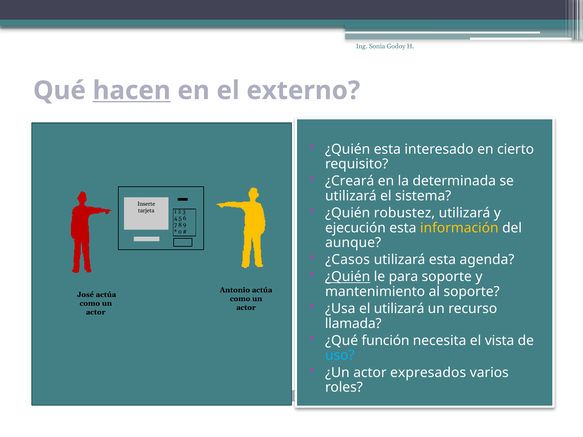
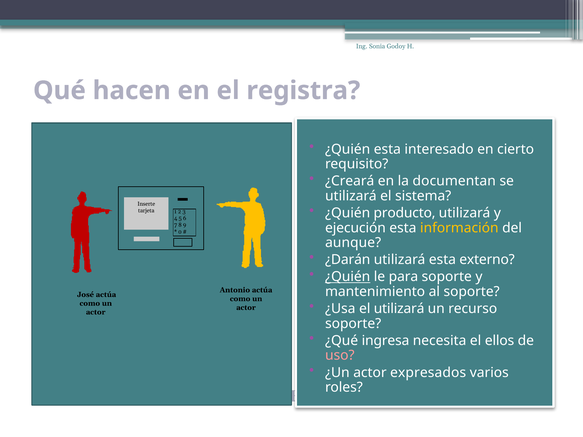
hacen underline: present -> none (132, 91)
externo: externo -> registra (303, 91)
determinada: determinada -> documentan (454, 181)
robustez: robustez -> producto (405, 213)
¿Casos: ¿Casos -> ¿Darán (348, 260)
agenda: agenda -> externo (487, 260)
llamada: llamada -> soporte (353, 324)
función: función -> ingresa (386, 341)
vista: vista -> ellos (500, 341)
uso colour: light blue -> pink (340, 356)
